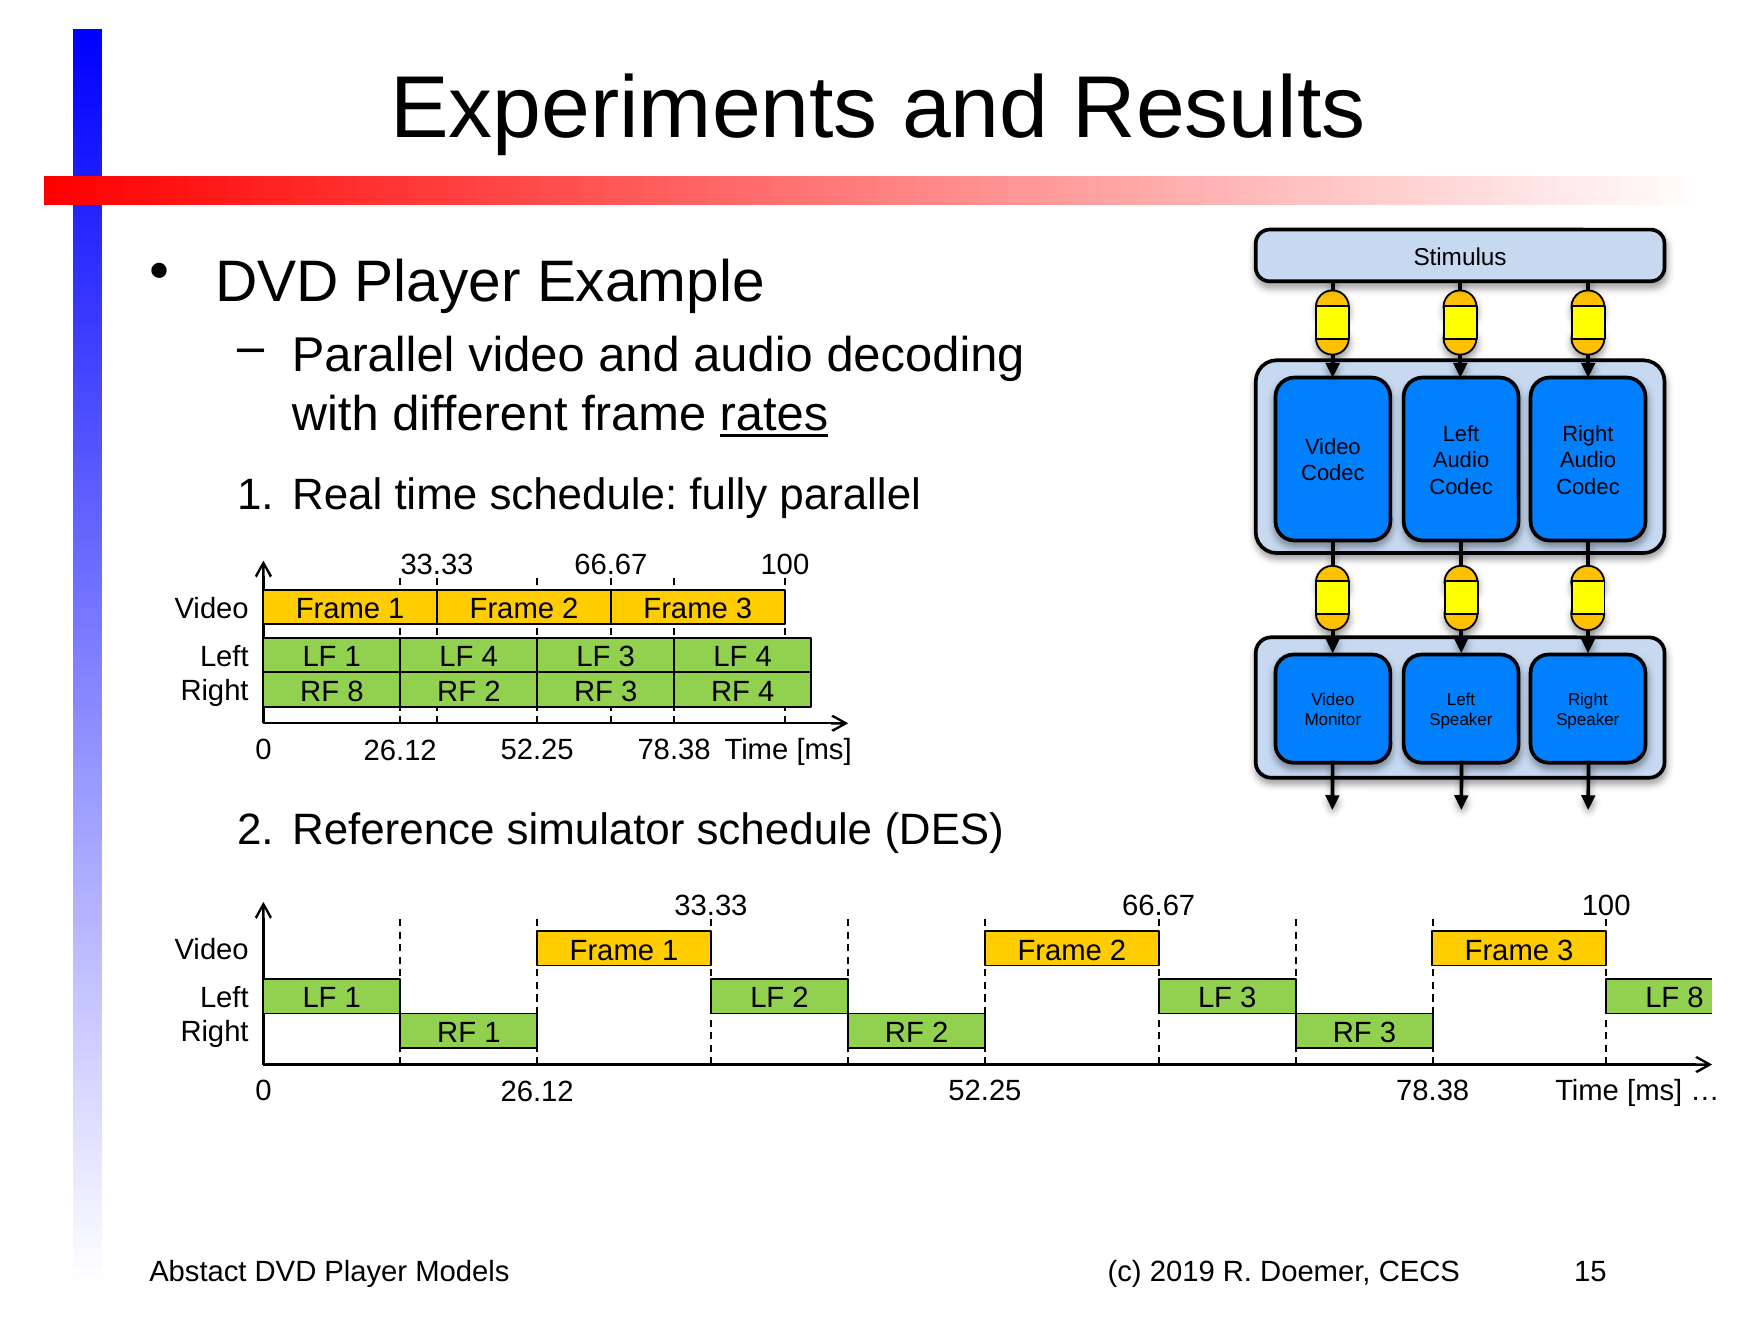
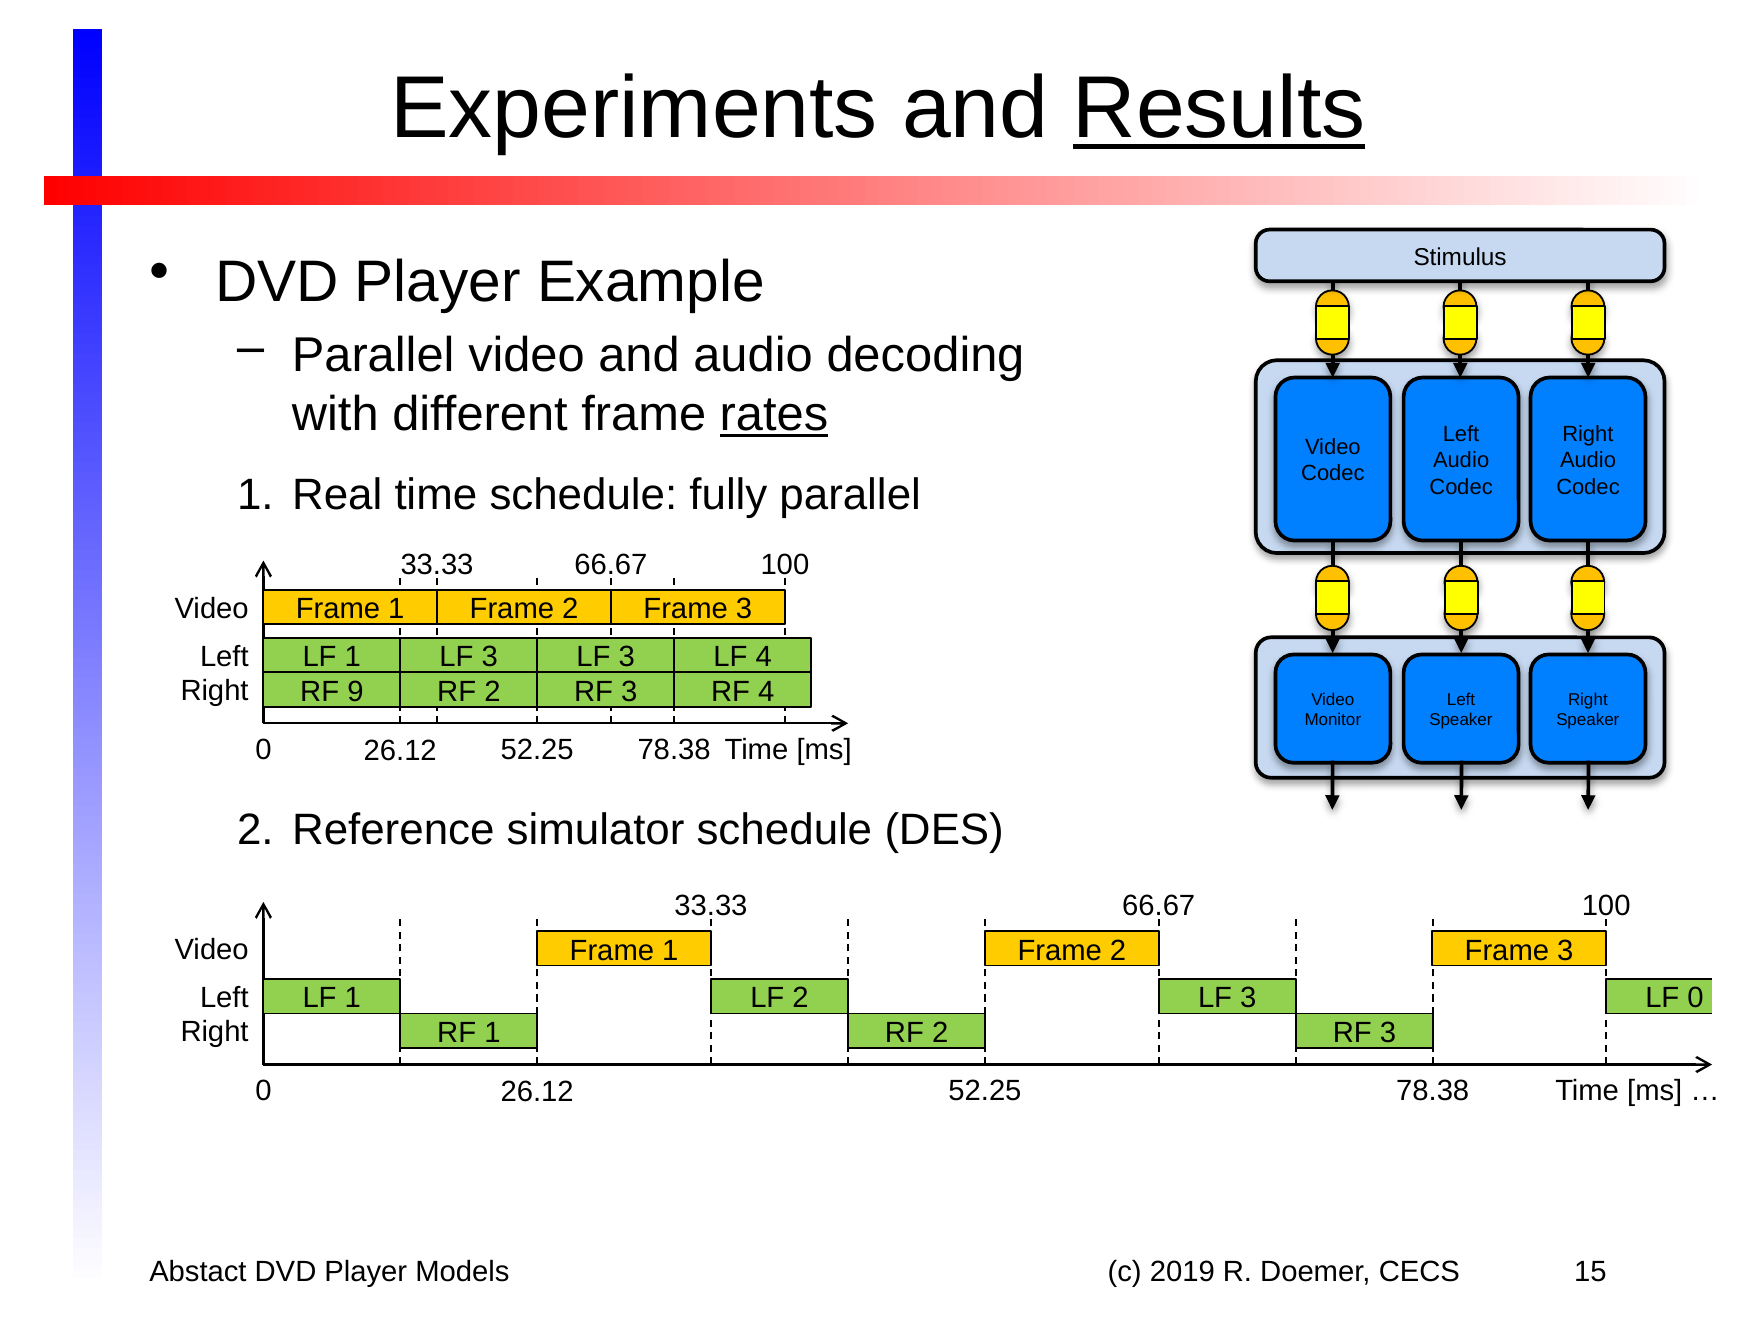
Results underline: none -> present (1219, 109)
4: 4 -> 3 (490, 657)
RF 8: 8 -> 9 (355, 692)
LF 8: 8 -> 0 (1696, 998)
